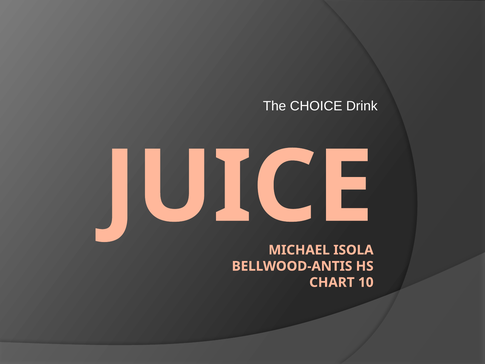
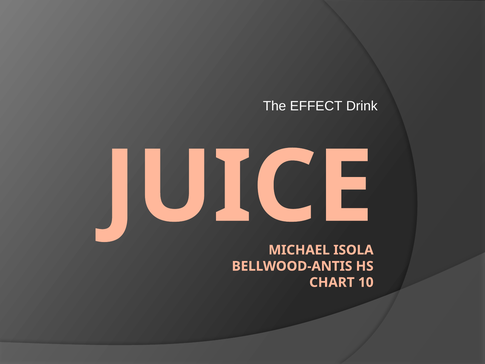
CHOICE: CHOICE -> EFFECT (316, 106)
